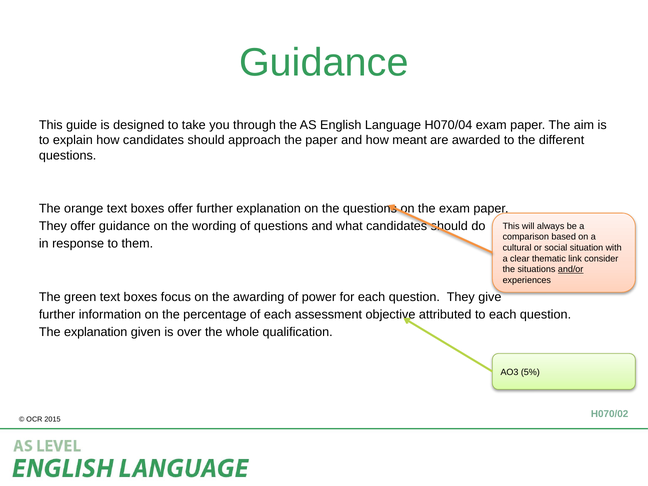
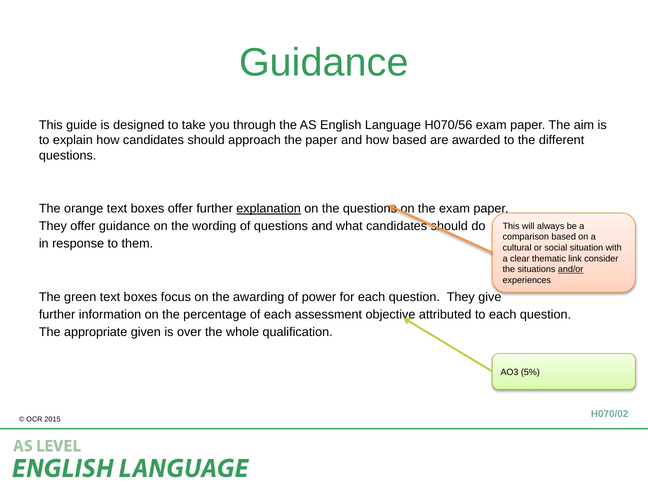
H070/04: H070/04 -> H070/56 (448, 125)
how meant: meant -> based (410, 140)
explanation underline: none -> present (269, 208)
The explanation: explanation -> appropriate (96, 332)
